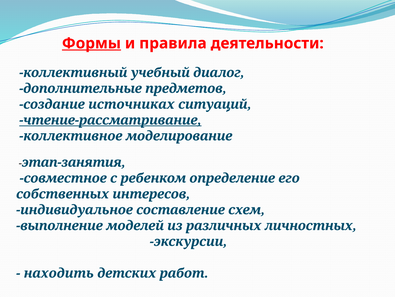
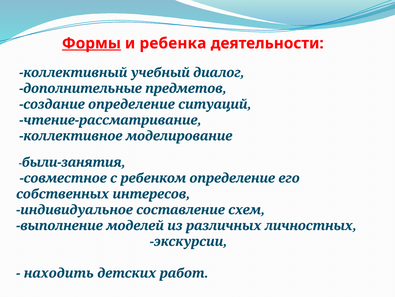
правила: правила -> ребенка (173, 43)
создание источниках: источниках -> определение (131, 104)
чтение-рассматривание underline: present -> none (110, 120)
этап-занятия: этап-занятия -> были-занятия (74, 162)
